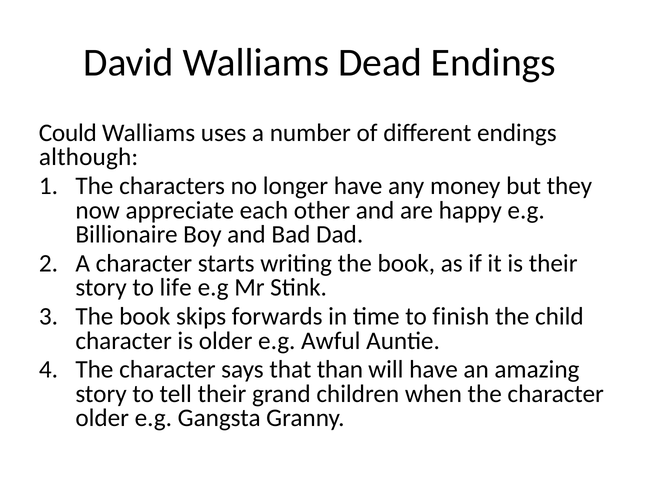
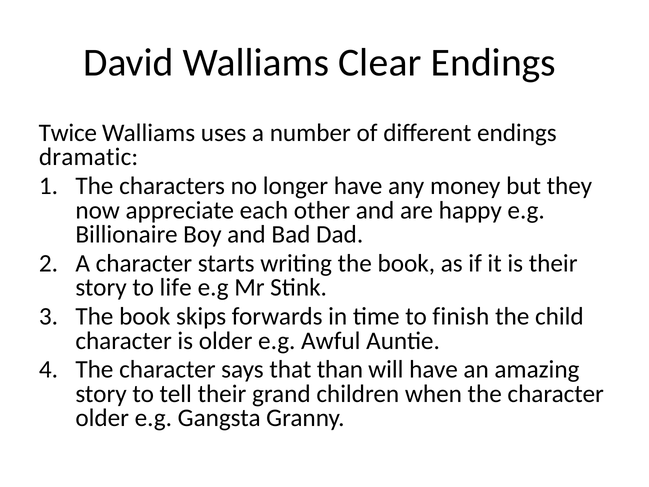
Dead: Dead -> Clear (380, 63)
Could: Could -> Twice (68, 133)
although: although -> dramatic (89, 157)
